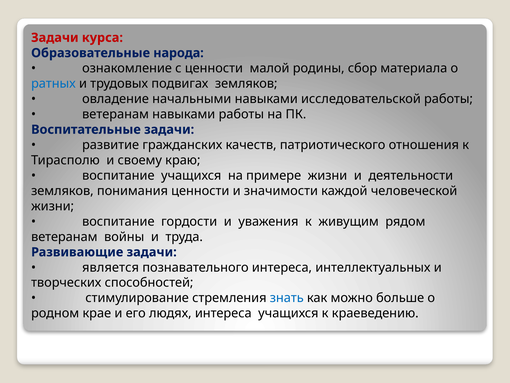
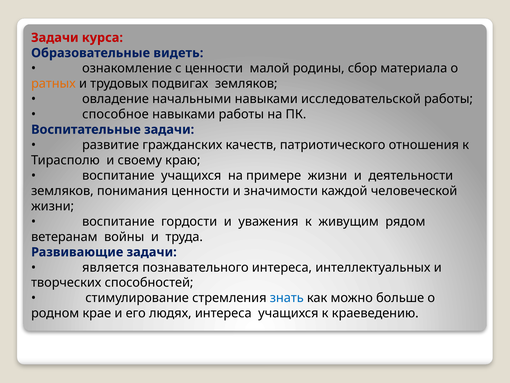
народа: народа -> видеть (178, 53)
ратных colour: blue -> orange (53, 84)
ветеранам: ветеранам -> способное (115, 114)
